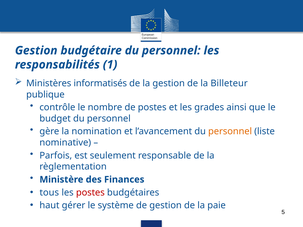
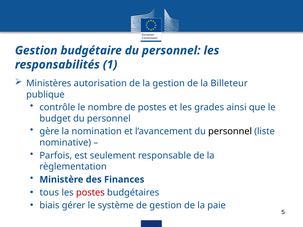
informatisés: informatisés -> autorisation (100, 83)
personnel colour: orange -> black (230, 132)
haut: haut -> biais (49, 206)
